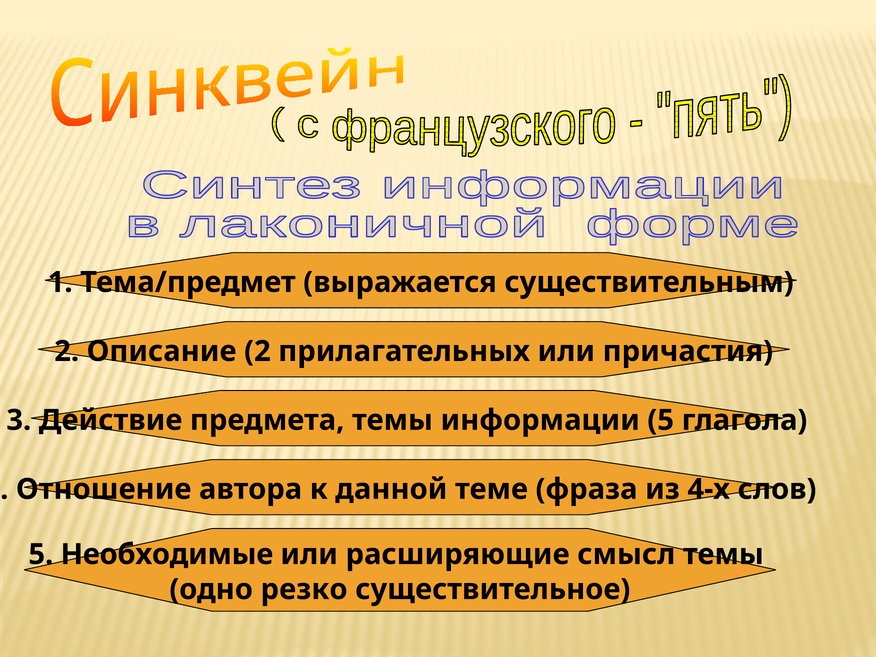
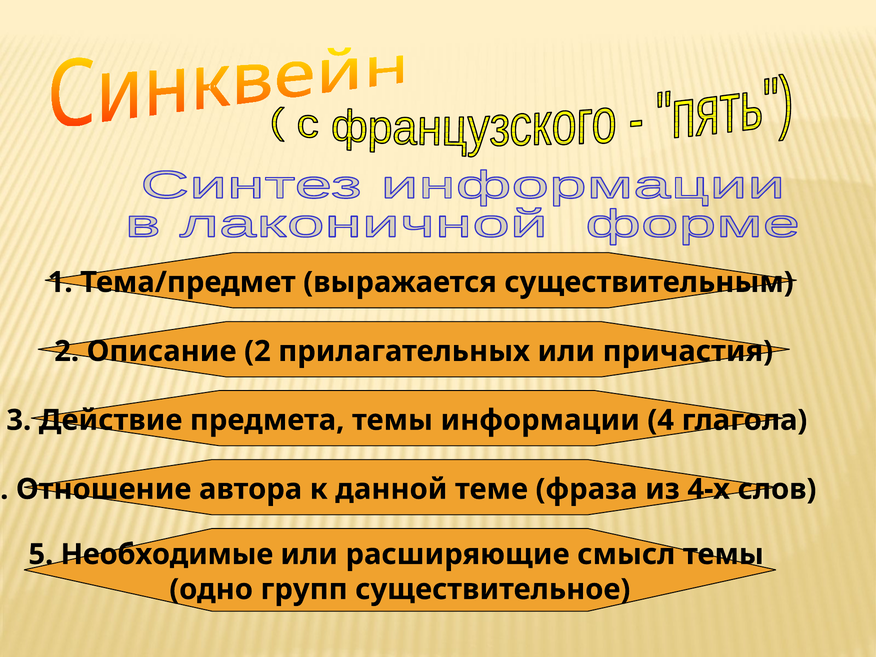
информации 5: 5 -> 4 (661, 420)
резко: резко -> групп (304, 589)
